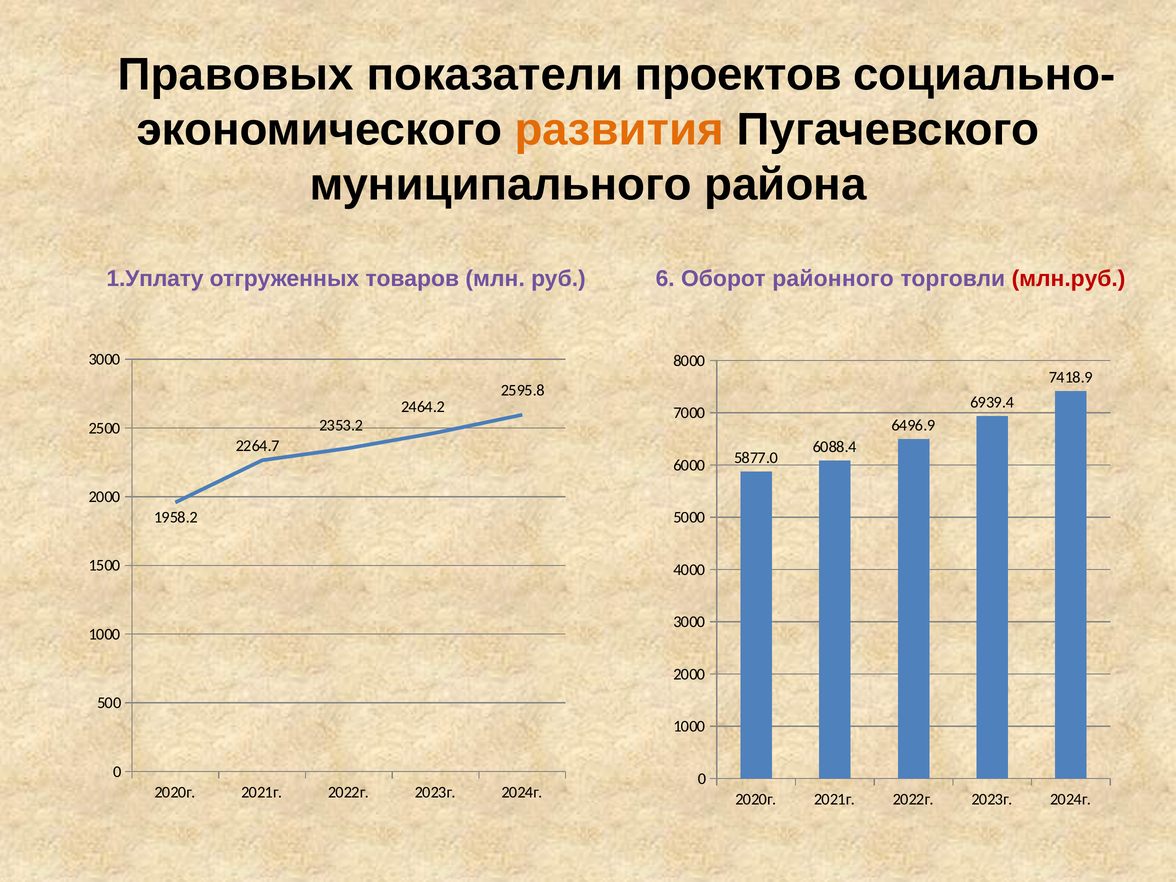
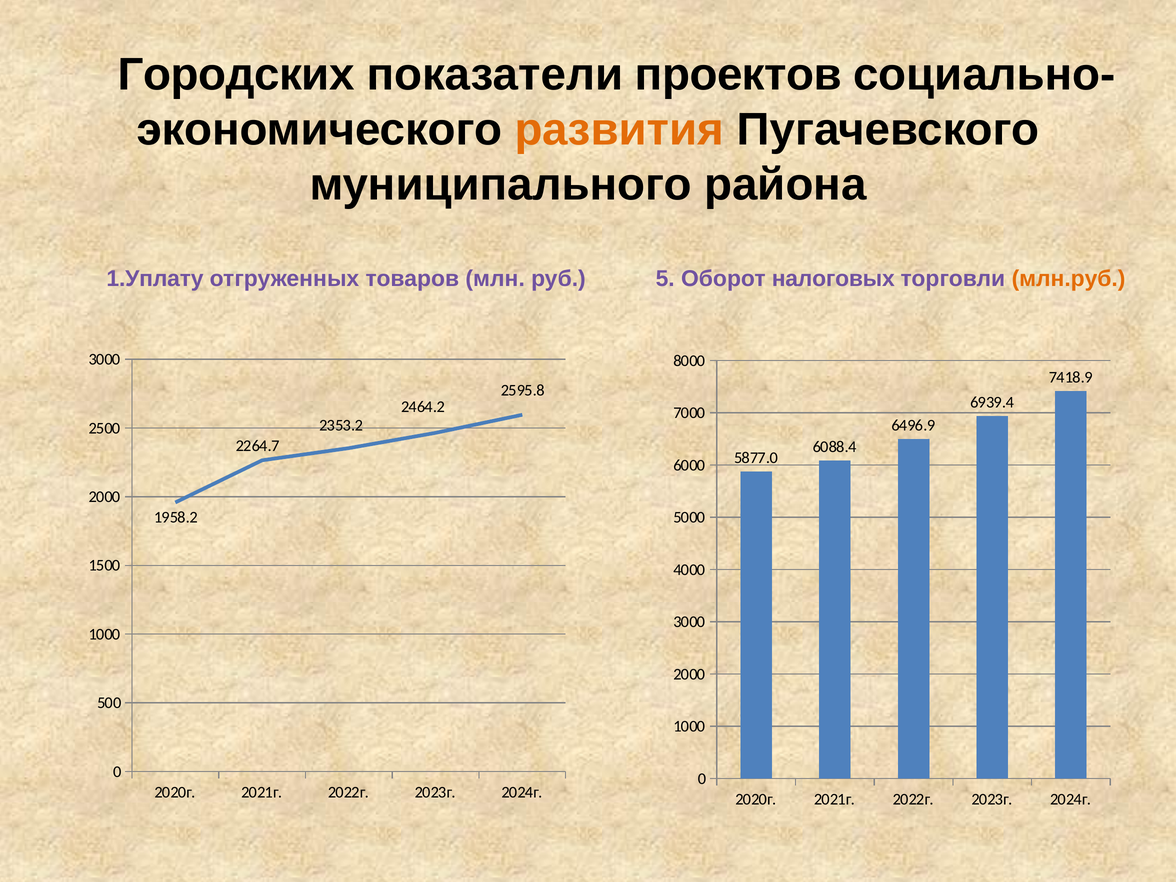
Правовых: Правовых -> Городских (236, 75)
6: 6 -> 5 (665, 279)
районного: районного -> налоговых (833, 279)
млн.руб colour: red -> orange (1068, 279)
